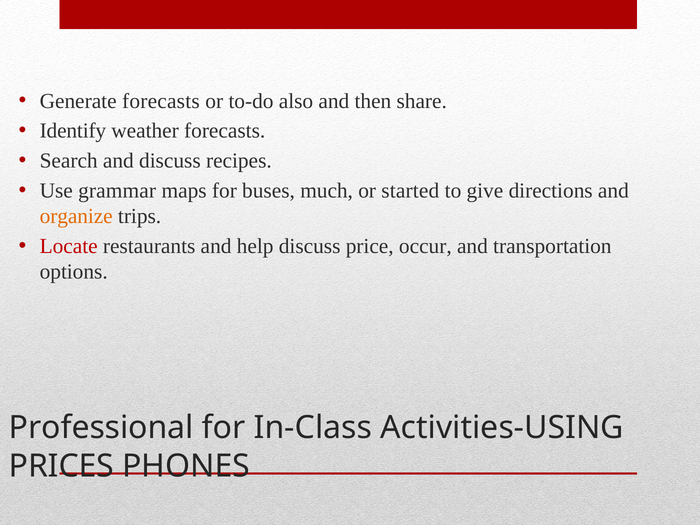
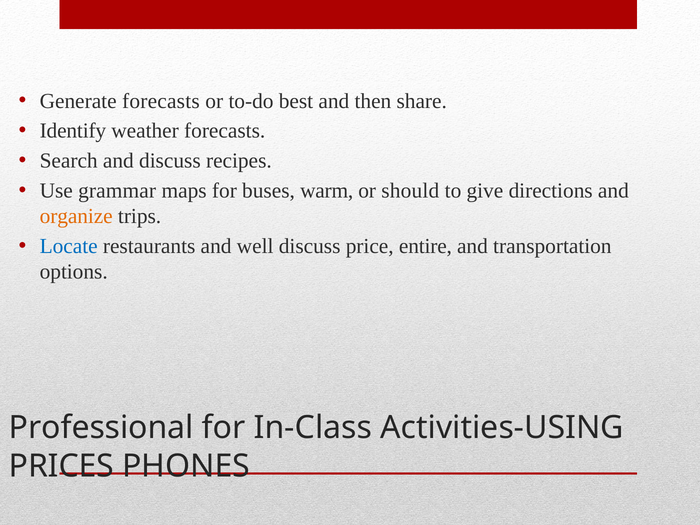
also: also -> best (296, 101)
much: much -> warm (327, 191)
started: started -> should (410, 191)
Locate colour: red -> blue (69, 246)
help: help -> well (255, 246)
occur: occur -> entire (425, 246)
